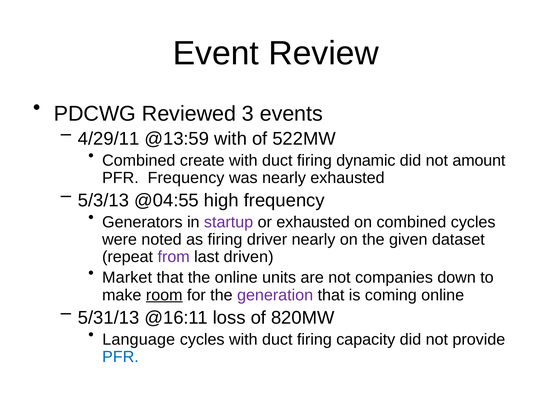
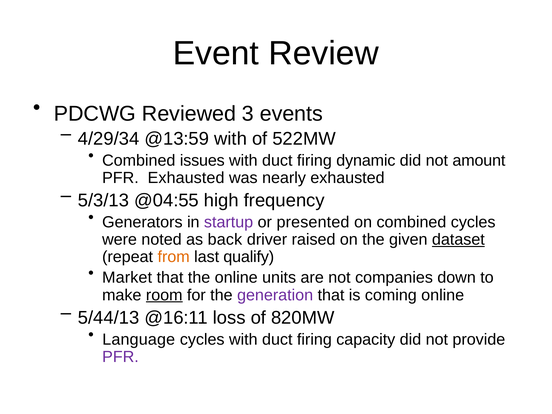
4/29/11: 4/29/11 -> 4/29/34 (109, 139)
create: create -> issues (202, 160)
PFR Frequency: Frequency -> Exhausted (186, 178)
or exhausted: exhausted -> presented (313, 222)
as firing: firing -> back (225, 240)
driver nearly: nearly -> raised (314, 240)
dataset underline: none -> present (458, 240)
from colour: purple -> orange (174, 257)
driven: driven -> qualify (249, 257)
5/31/13: 5/31/13 -> 5/44/13 (109, 318)
PFR colour: blue -> purple (120, 357)
